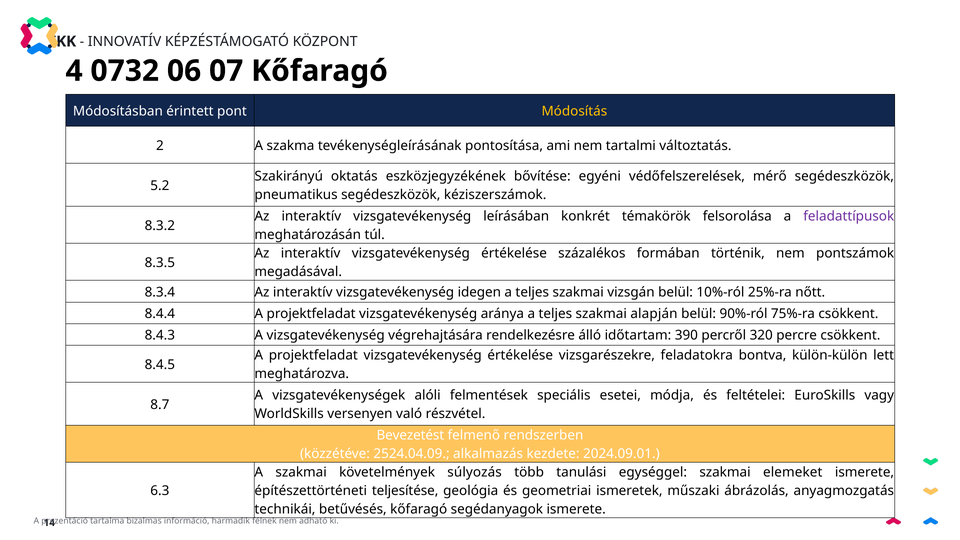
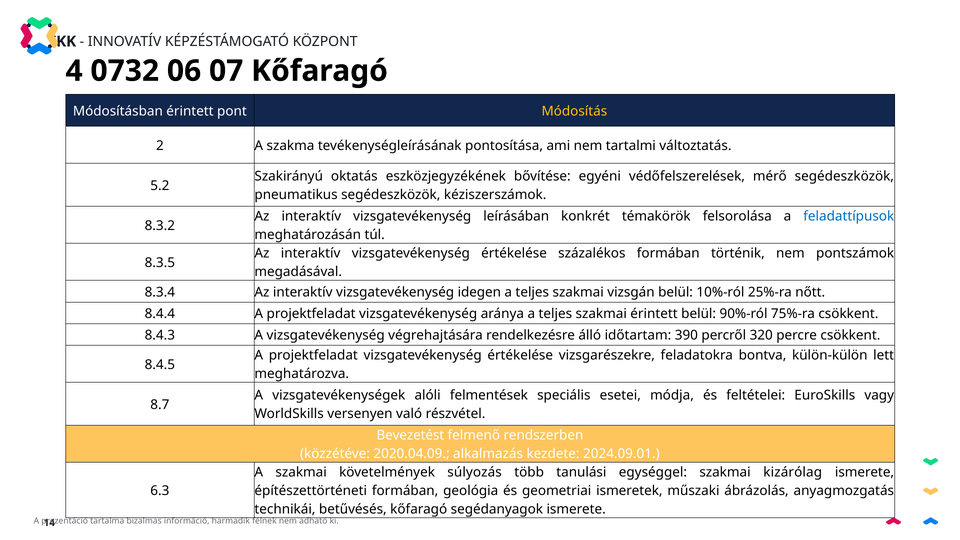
feladattípusok colour: purple -> blue (849, 216)
szakmai alapján: alapján -> érintett (654, 314)
2524.04.09: 2524.04.09 -> 2020.04.09 (412, 454)
elemeket: elemeket -> kizárólag (793, 472)
építészettörténeti teljesítése: teljesítése -> formában (405, 491)
